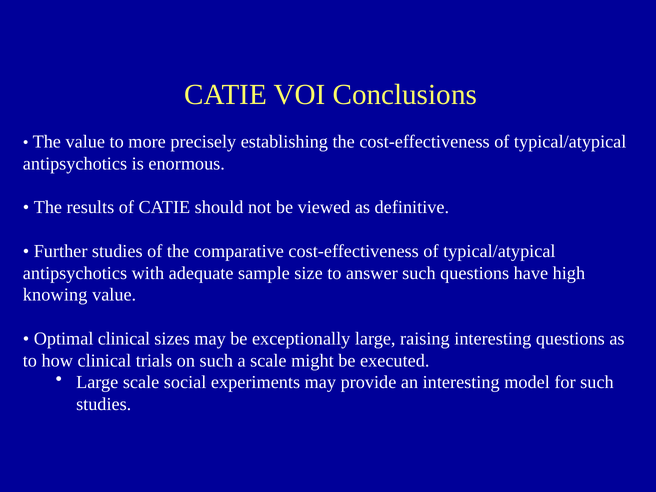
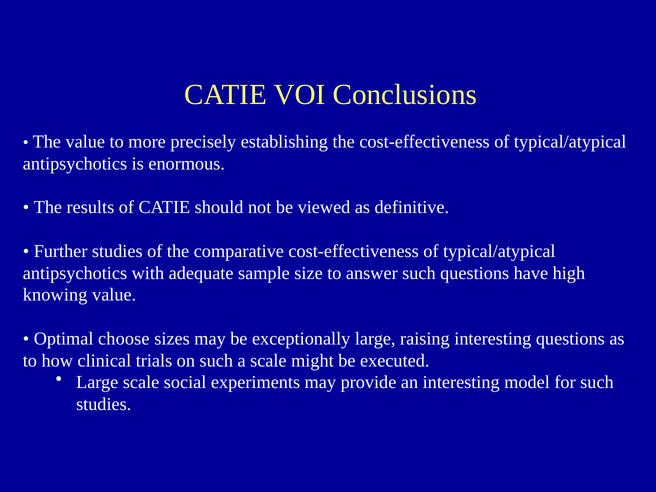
Optimal clinical: clinical -> choose (124, 339)
